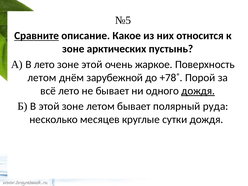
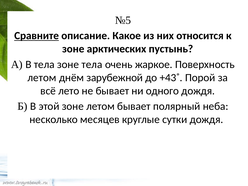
В лето: лето -> тела (44, 64)
зоне этой: этой -> тела (92, 64)
+78˚: +78˚ -> +43˚ (171, 78)
дождя underline: present -> none (198, 91)
руда: руда -> неба (216, 106)
